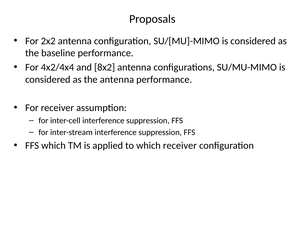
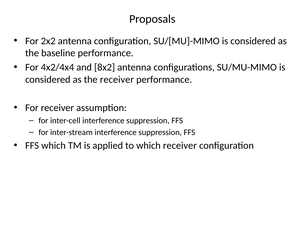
the antenna: antenna -> receiver (117, 79)
